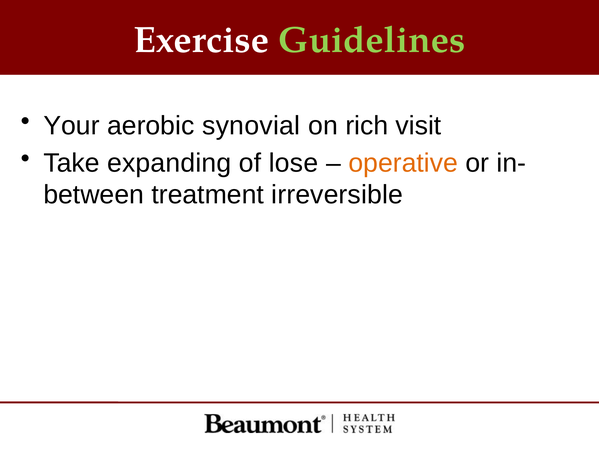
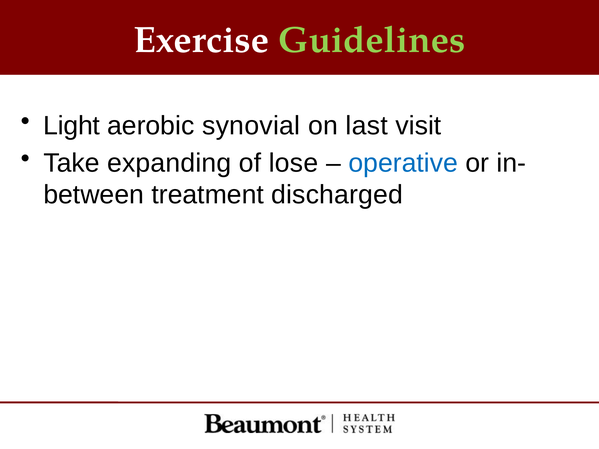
Your: Your -> Light (72, 126)
rich: rich -> last (367, 126)
operative colour: orange -> blue (403, 163)
irreversible: irreversible -> discharged (337, 195)
